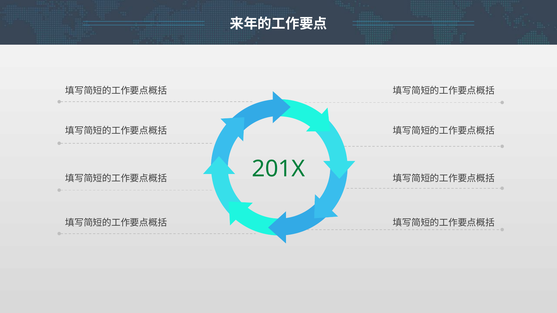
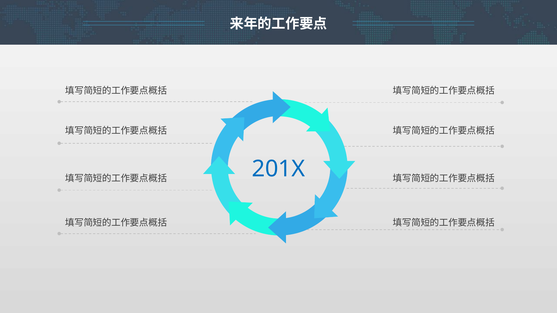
201X colour: green -> blue (278, 169)
